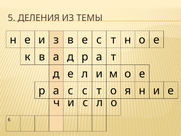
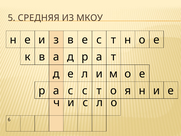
ДЕЛЕНИЯ: ДЕЛЕНИЯ -> СРЕДНЯЯ (39, 18)
ТЕМЫ: ТЕМЫ -> МКОУ (90, 18)
